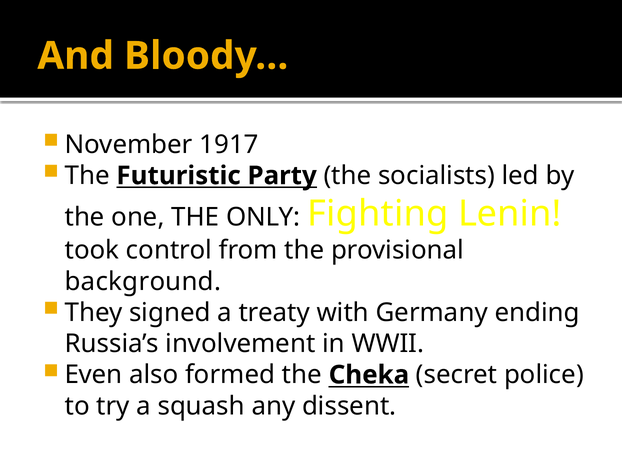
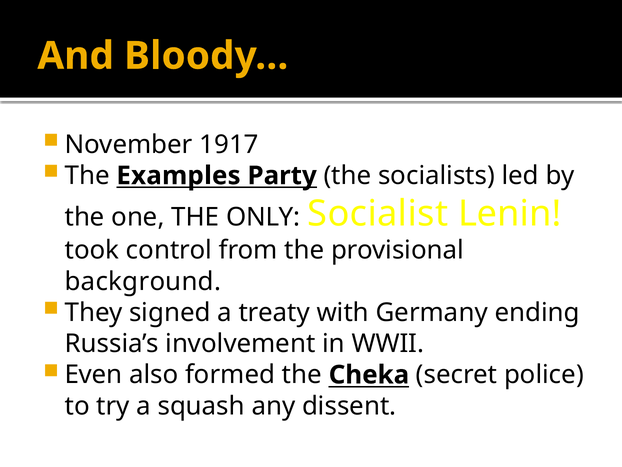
Futuristic: Futuristic -> Examples (178, 175)
Fighting: Fighting -> Socialist (378, 213)
